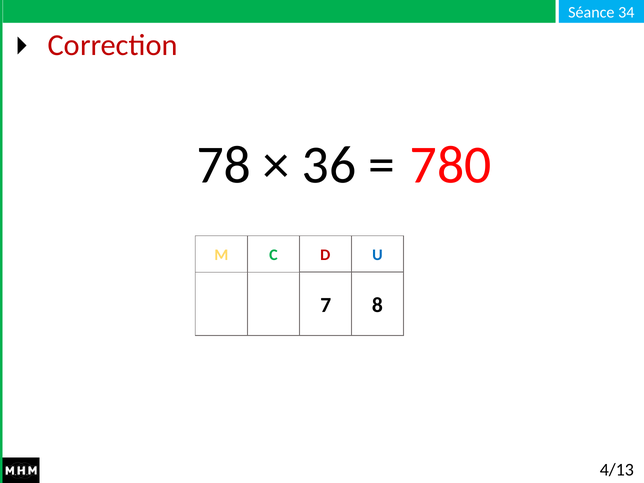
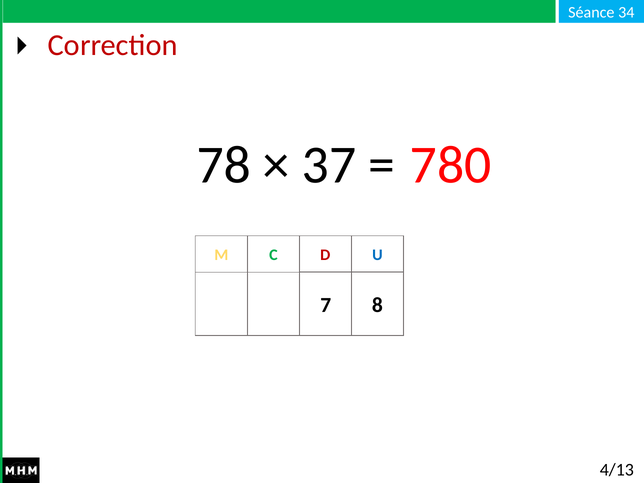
36: 36 -> 37 (329, 165)
